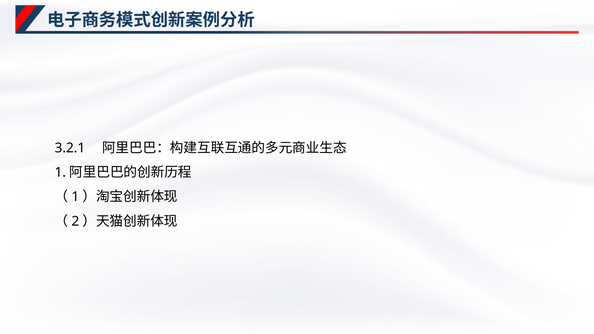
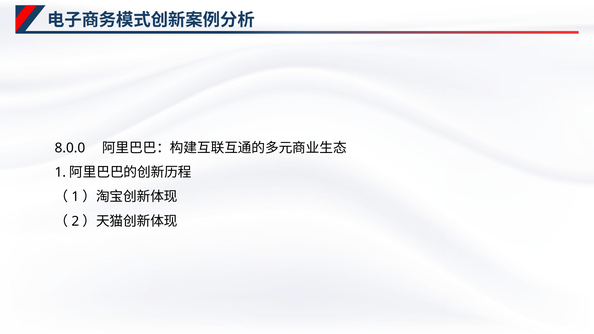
3.2.1: 3.2.1 -> 8.0.0 (70, 148)
